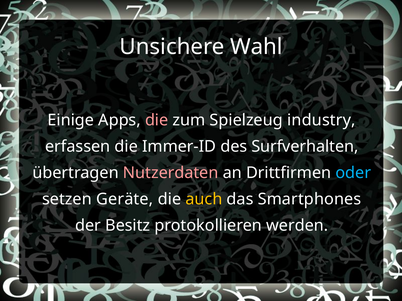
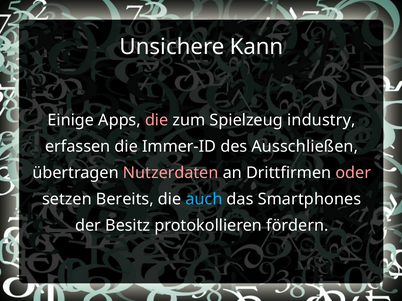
Wahl: Wahl -> Kann (257, 47)
Surfverhalten: Surfverhalten -> Ausschließen (305, 147)
oder colour: light blue -> pink (353, 173)
Geräte: Geräte -> Bereits (125, 200)
auch colour: yellow -> light blue (204, 200)
werden: werden -> fördern (297, 226)
